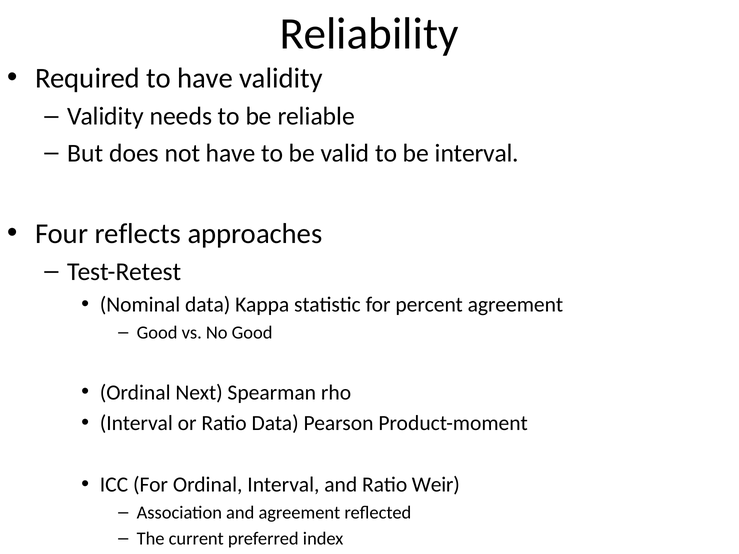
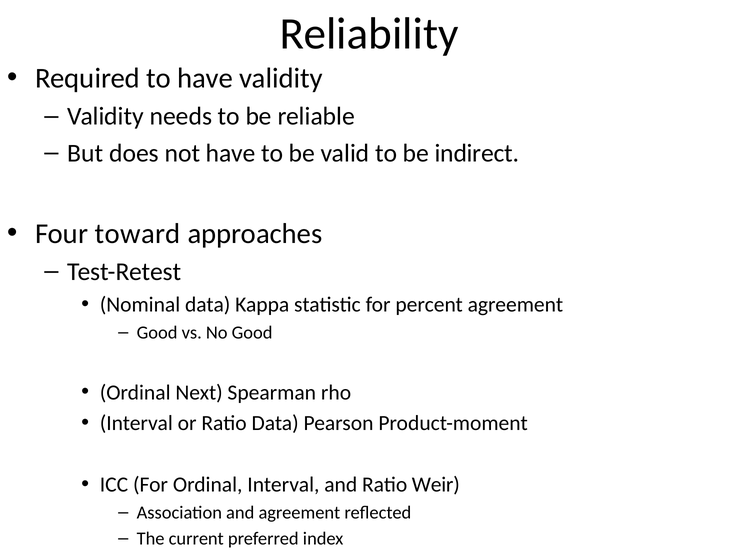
be interval: interval -> indirect (477, 153)
reflects: reflects -> toward (138, 234)
